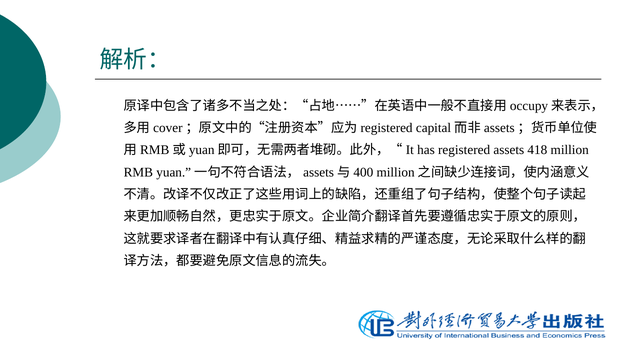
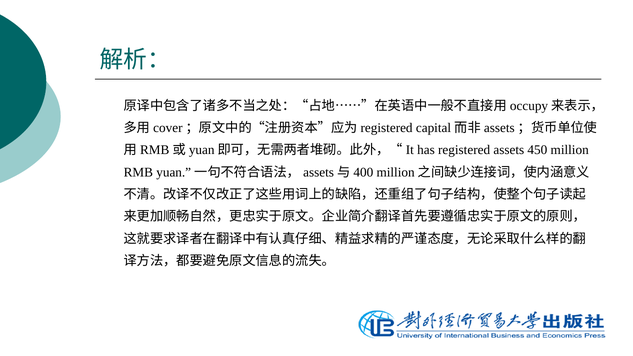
418: 418 -> 450 (537, 150)
